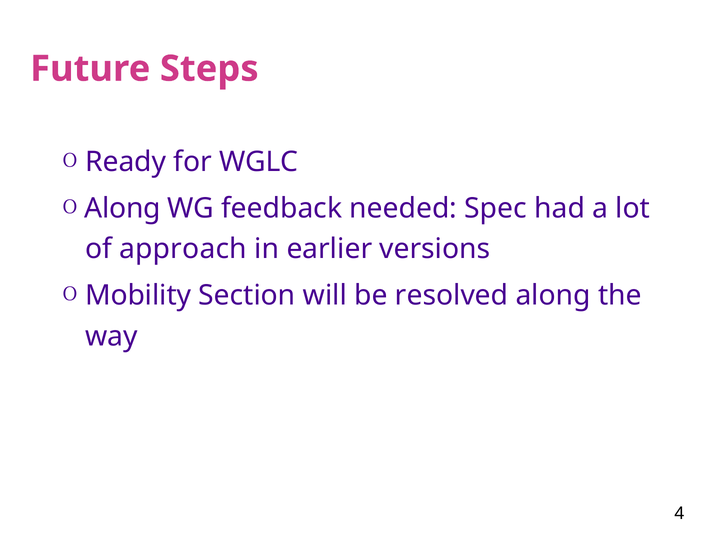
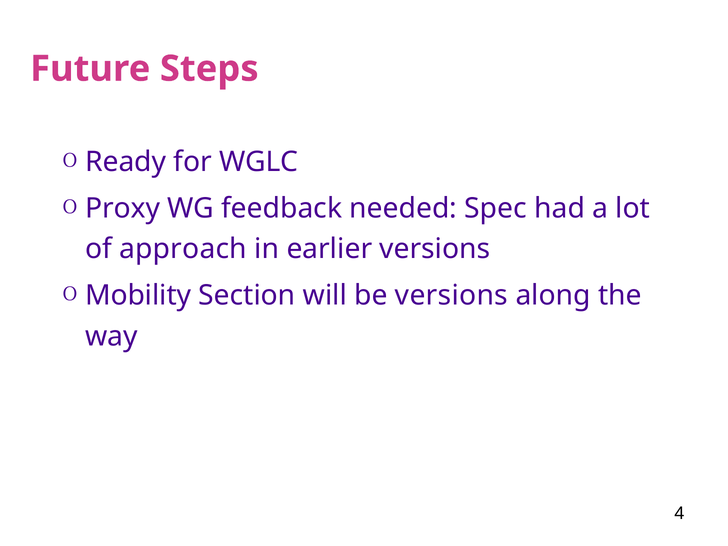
Along: Along -> Proxy (123, 208)
be resolved: resolved -> versions (451, 296)
